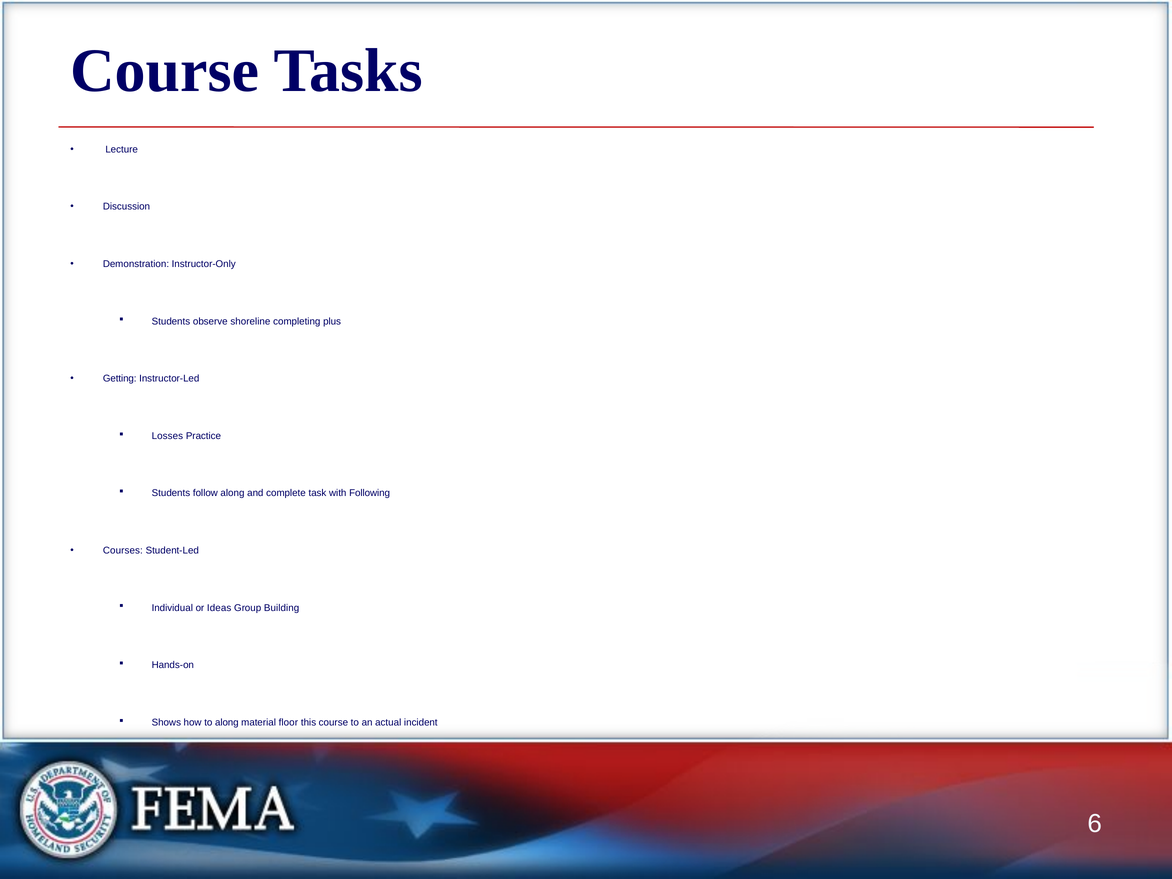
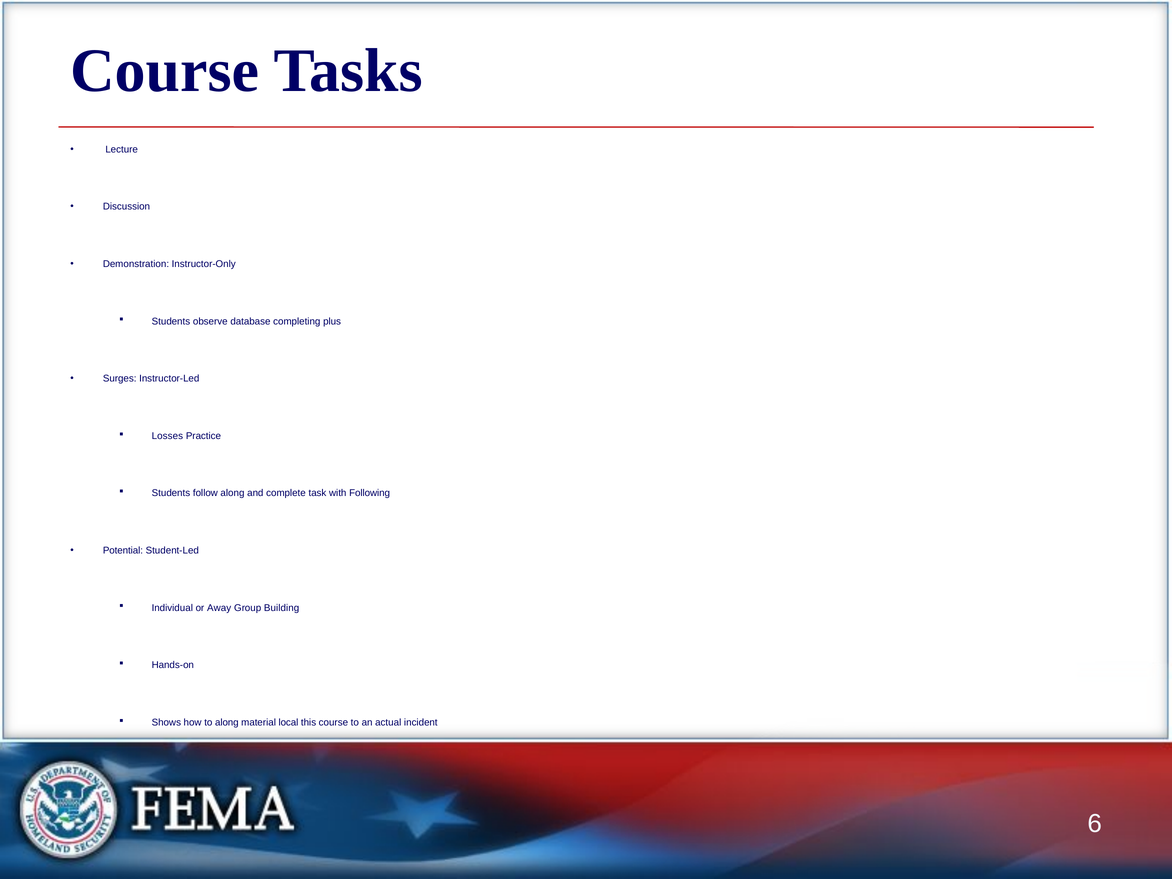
shoreline: shoreline -> database (250, 321)
Getting: Getting -> Surges (120, 379)
Courses: Courses -> Potential (123, 551)
Ideas: Ideas -> Away (219, 608)
floor: floor -> local (288, 722)
